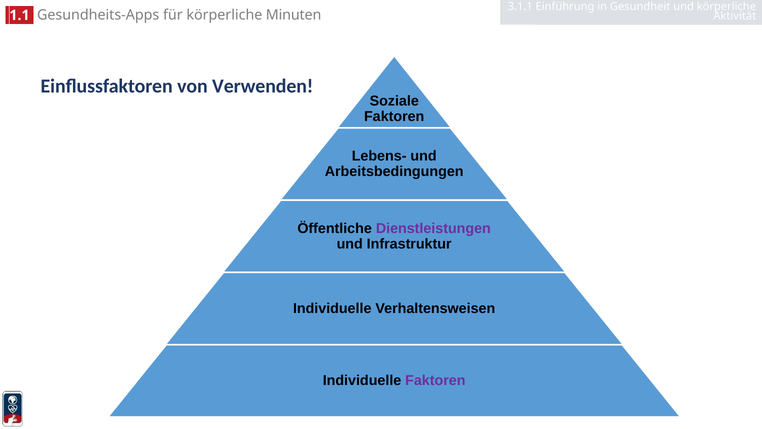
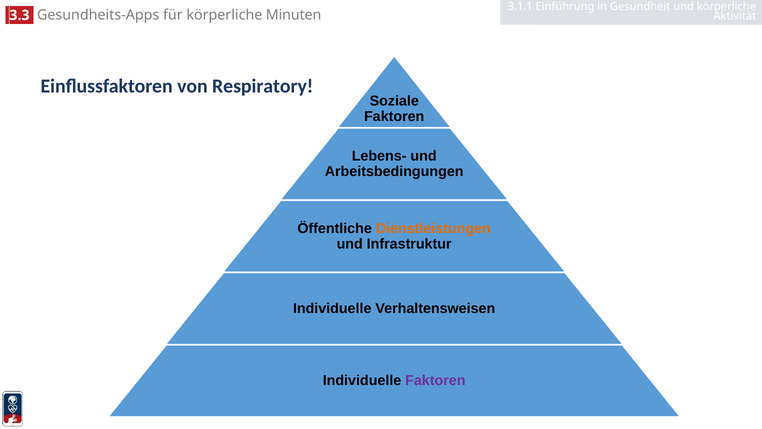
1.1: 1.1 -> 3.3 (19, 15)
Verwenden: Verwenden -> Respiratory (263, 86)
Dienstleistungen colour: purple -> orange (433, 228)
